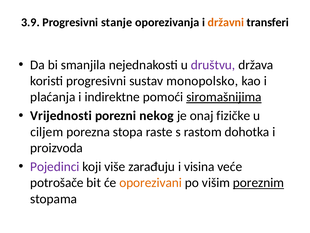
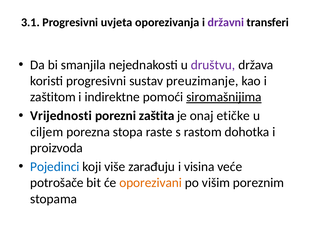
3.9: 3.9 -> 3.1 (30, 22)
stanje: stanje -> uvjeta (117, 22)
državni colour: orange -> purple (226, 22)
monopolsko: monopolsko -> preuzimanje (202, 81)
plaćanja: plaćanja -> zaštitom (53, 97)
nekog: nekog -> zaštita (157, 116)
fizičke: fizičke -> etičke (233, 116)
Pojedinci colour: purple -> blue (55, 166)
poreznim underline: present -> none (259, 182)
